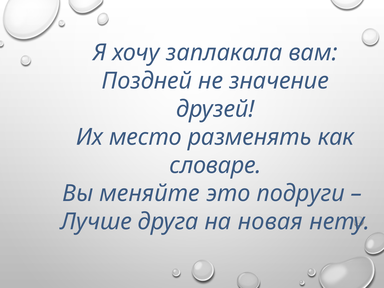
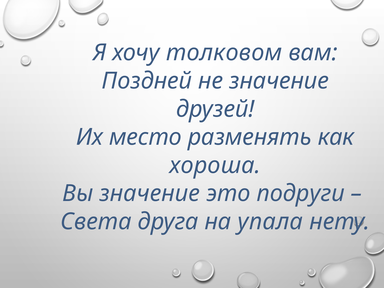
заплакала: заплакала -> толковом (224, 53)
словаре: словаре -> хороша (215, 165)
Вы меняйте: меняйте -> значение (150, 193)
Лучше: Лучше -> Света (96, 222)
новая: новая -> упала (270, 222)
